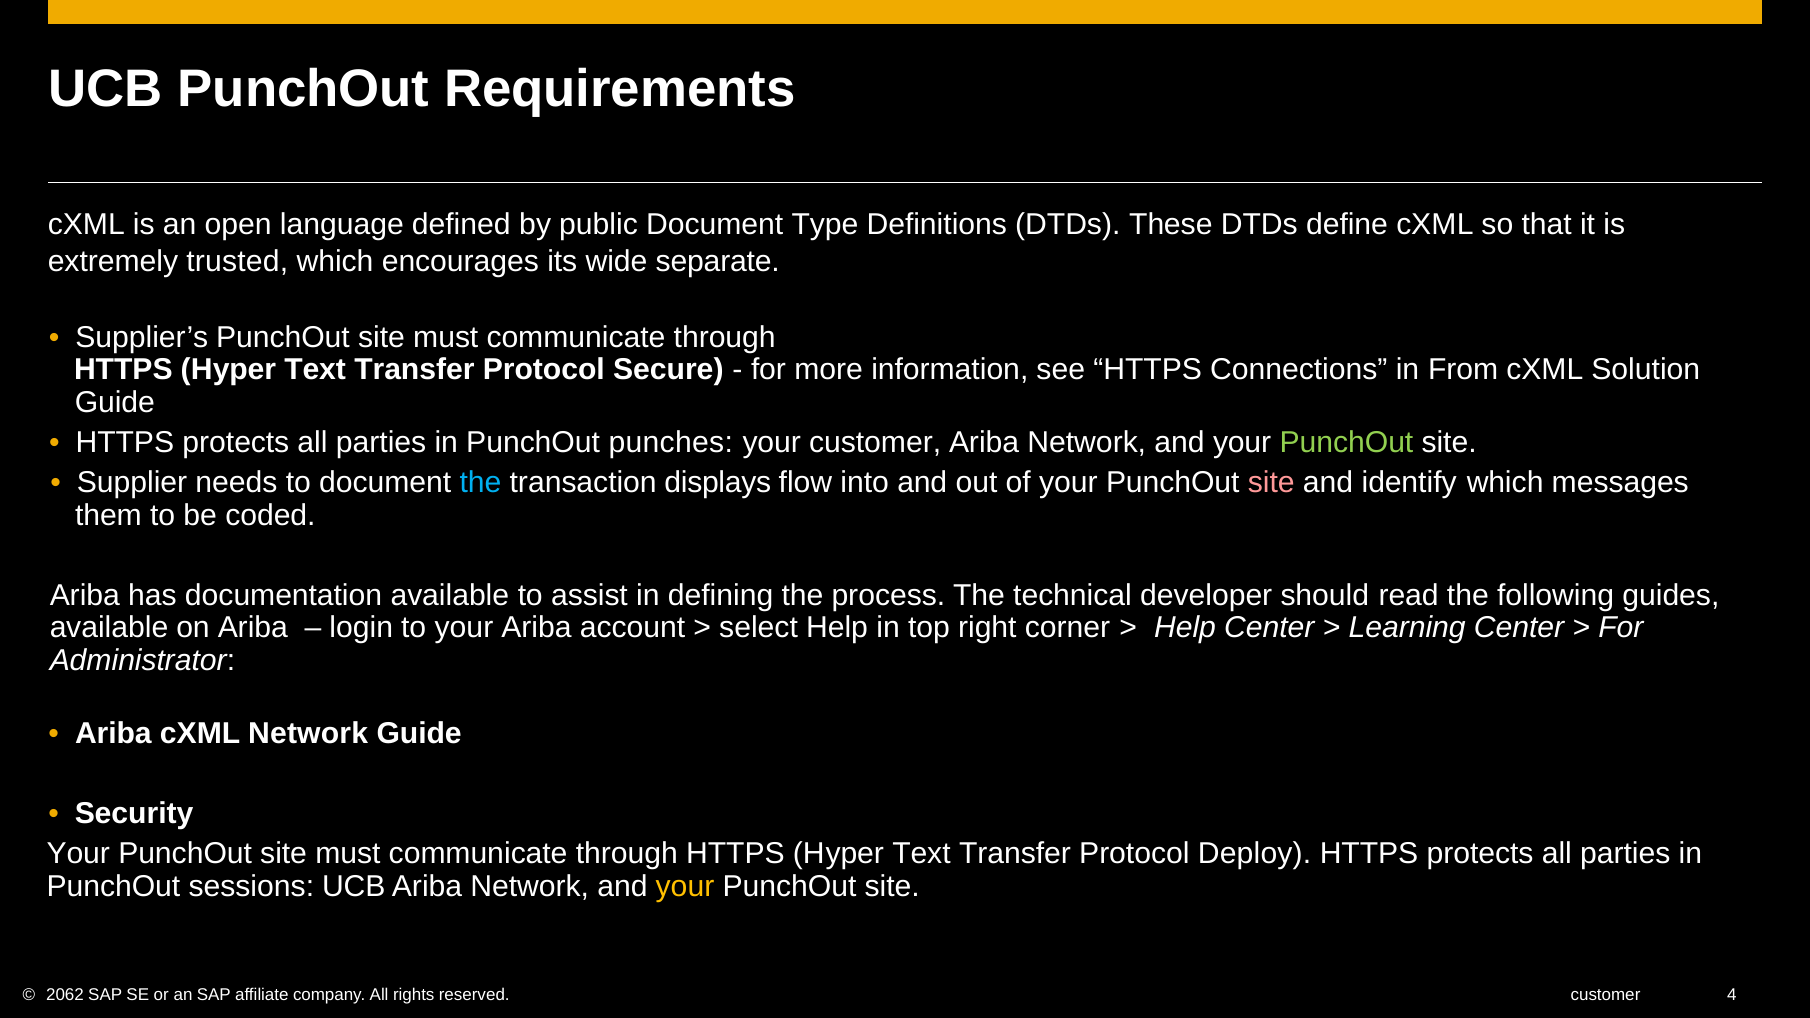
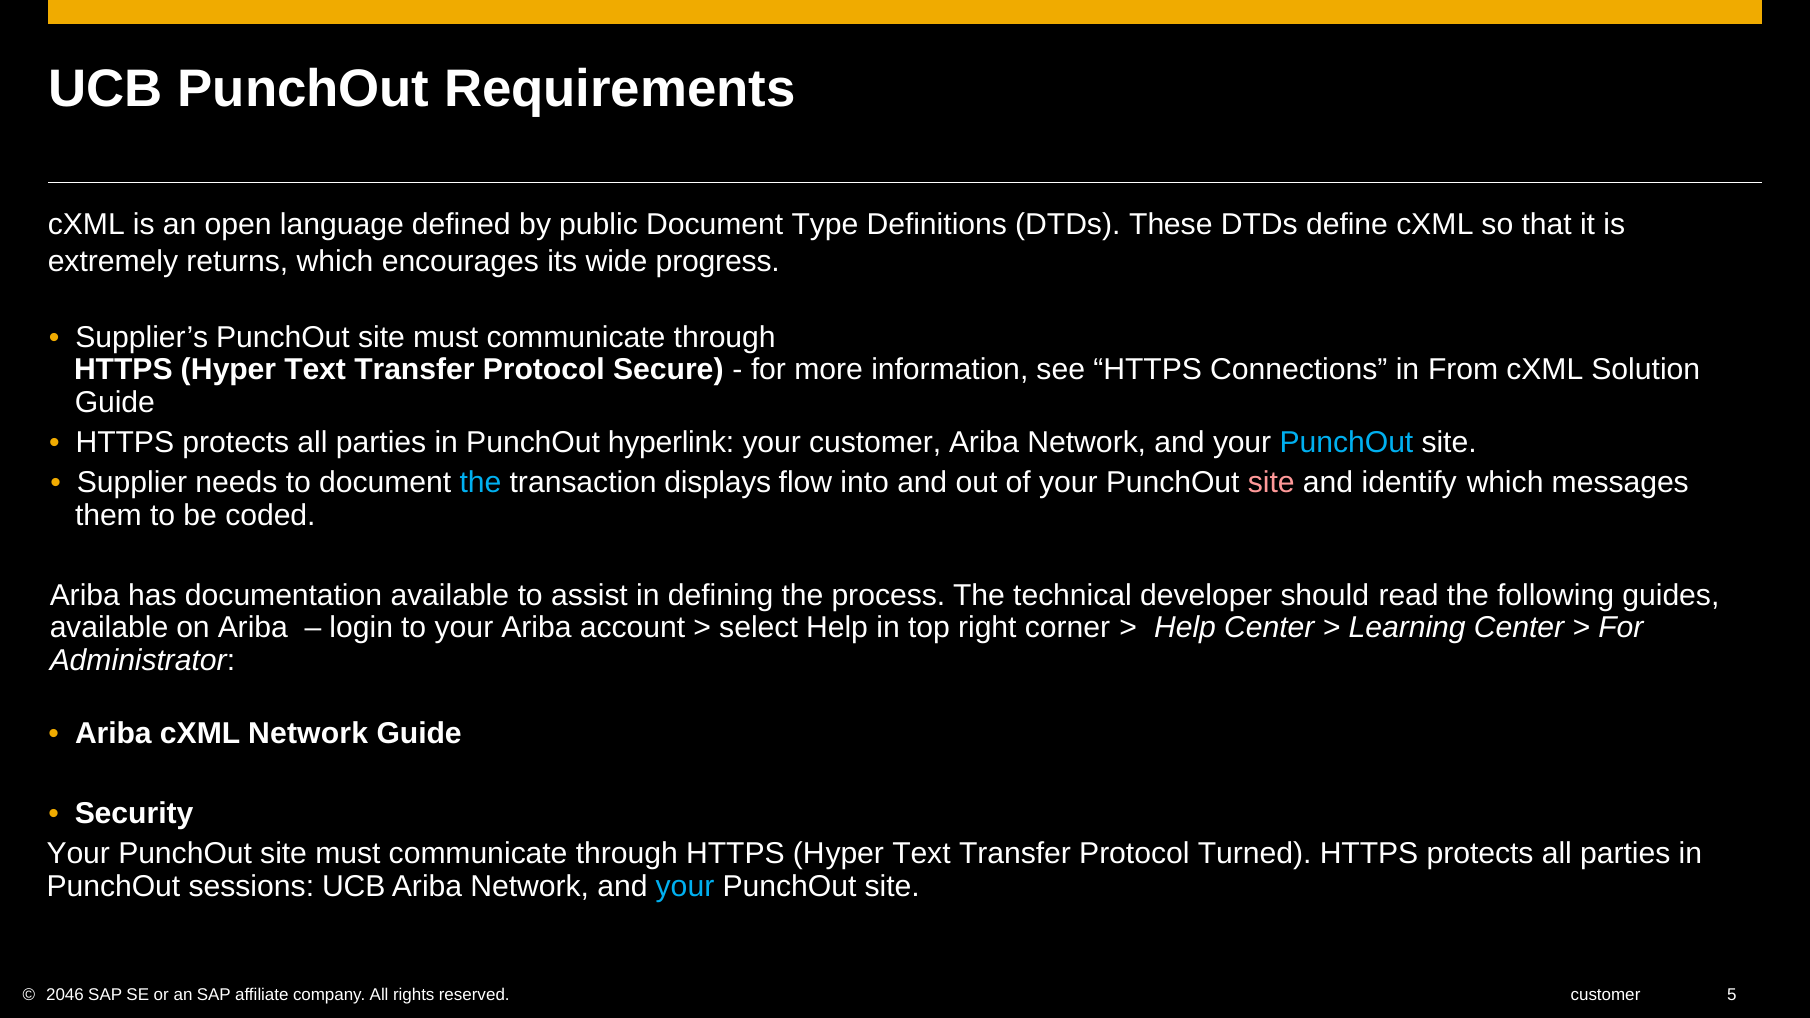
trusted: trusted -> returns (237, 261)
separate: separate -> progress (718, 261)
punches: punches -> hyperlink (671, 443)
PunchOut colour: light green -> light blue (1347, 443)
Deploy: Deploy -> Turned (1255, 854)
your colour: yellow -> light blue (685, 887)
2062: 2062 -> 2046 (65, 995)
4: 4 -> 5 (1732, 995)
